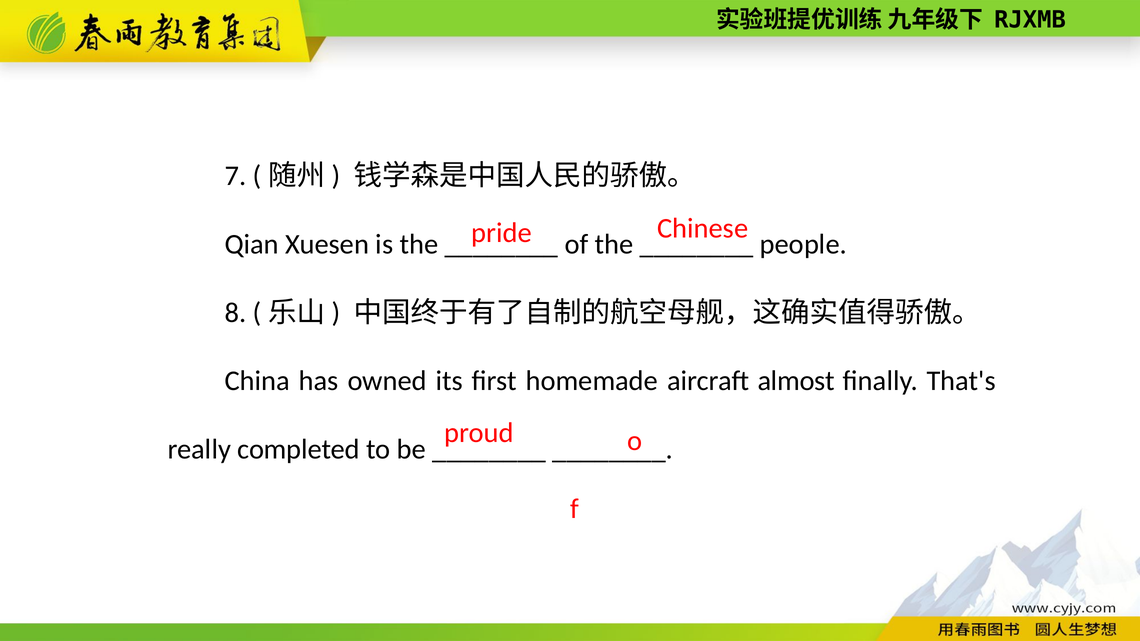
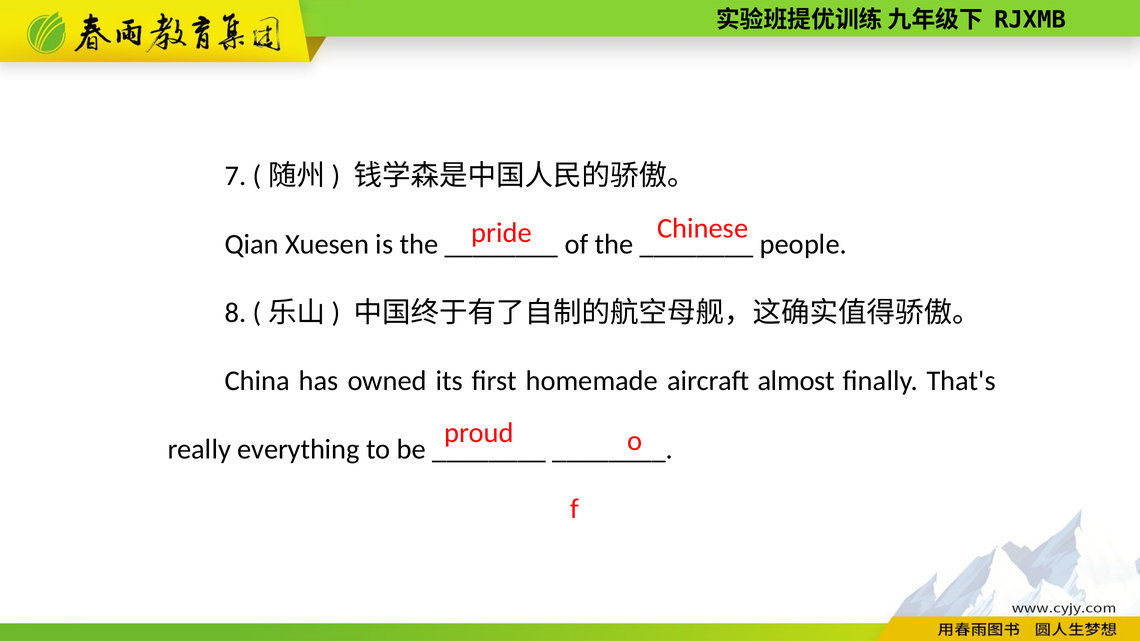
completed: completed -> everything (298, 450)
